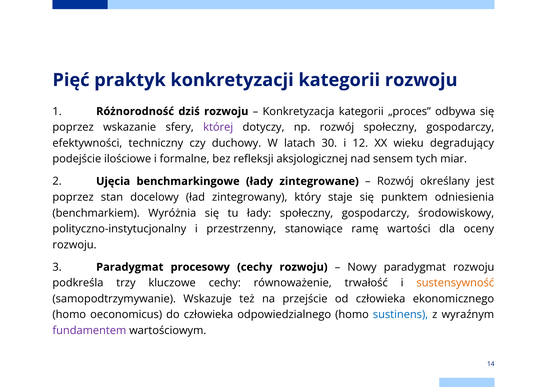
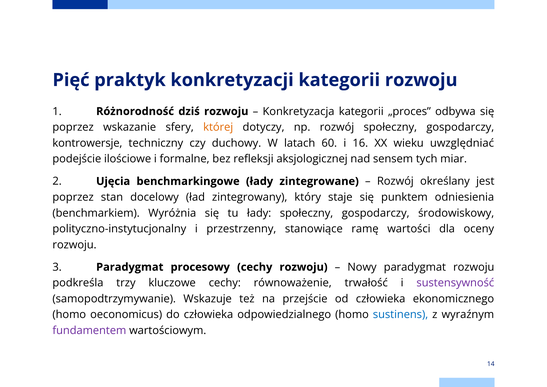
której colour: purple -> orange (218, 127)
efektywności: efektywności -> kontrowersje (87, 143)
30: 30 -> 60 (329, 143)
12: 12 -> 16 (360, 143)
degradujący: degradujący -> uwzględniać (462, 143)
sustensywność colour: orange -> purple (455, 283)
